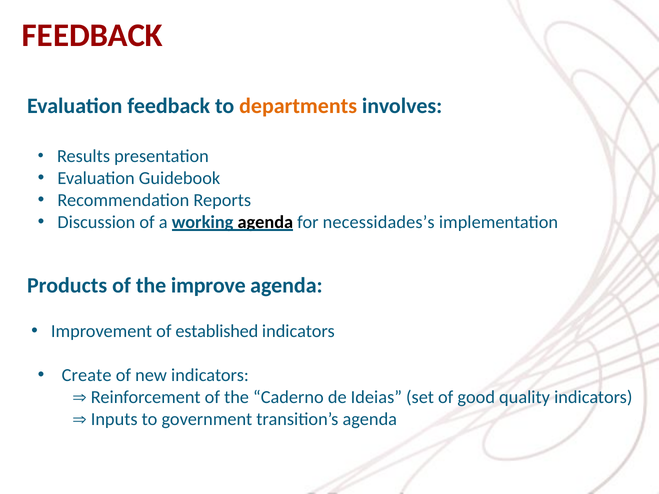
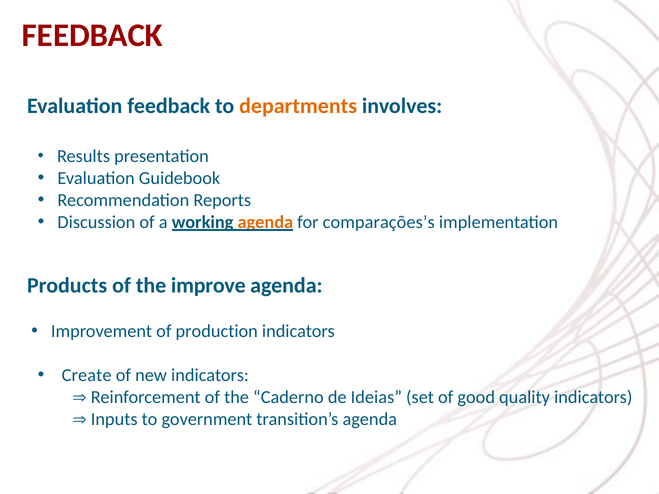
agenda colour: black -> orange (265, 222)
necessidades’s: necessidades’s -> comparações’s (379, 222)
established: established -> production (217, 332)
